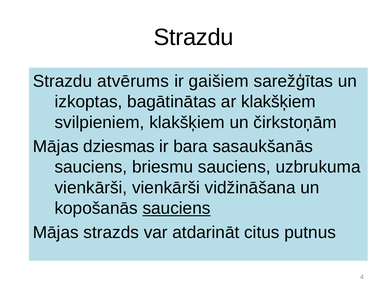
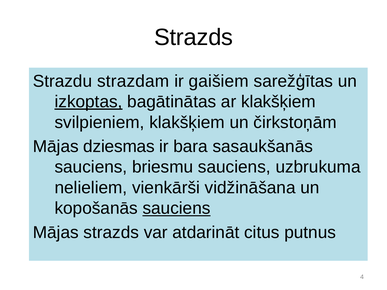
Strazdu: Strazdu -> Strazds (194, 37)
atvērums: atvērums -> strazdam (133, 81)
izkoptas underline: none -> present (89, 102)
vienkārši: vienkārši -> nelieliem (91, 188)
